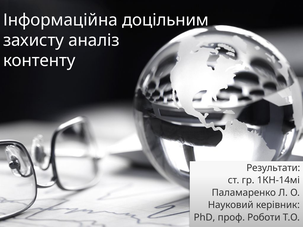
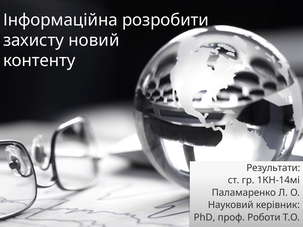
доцільним: доцільним -> розробити (165, 20)
аналіз: аналіз -> новий (94, 40)
